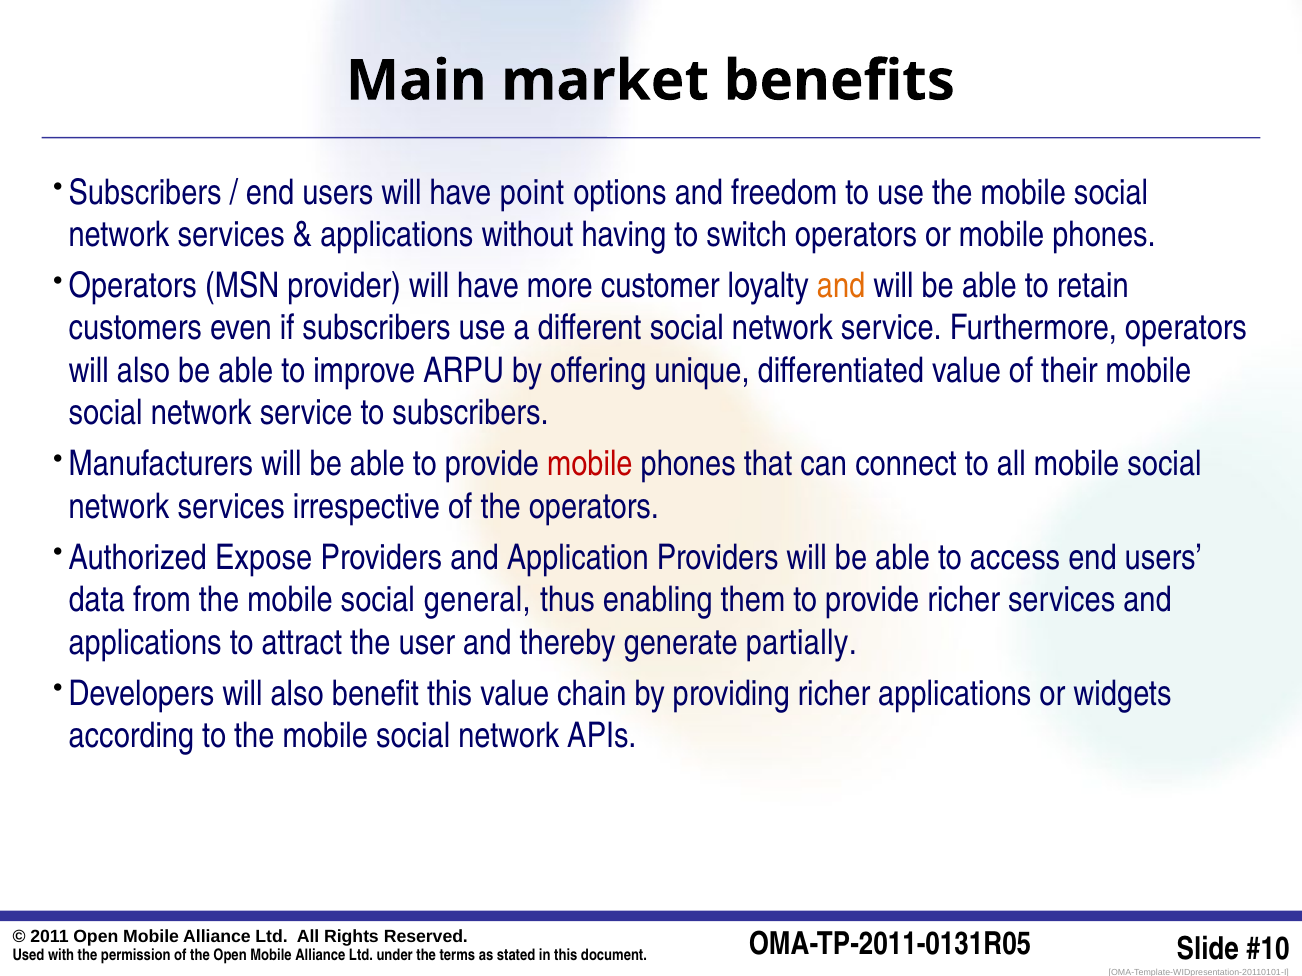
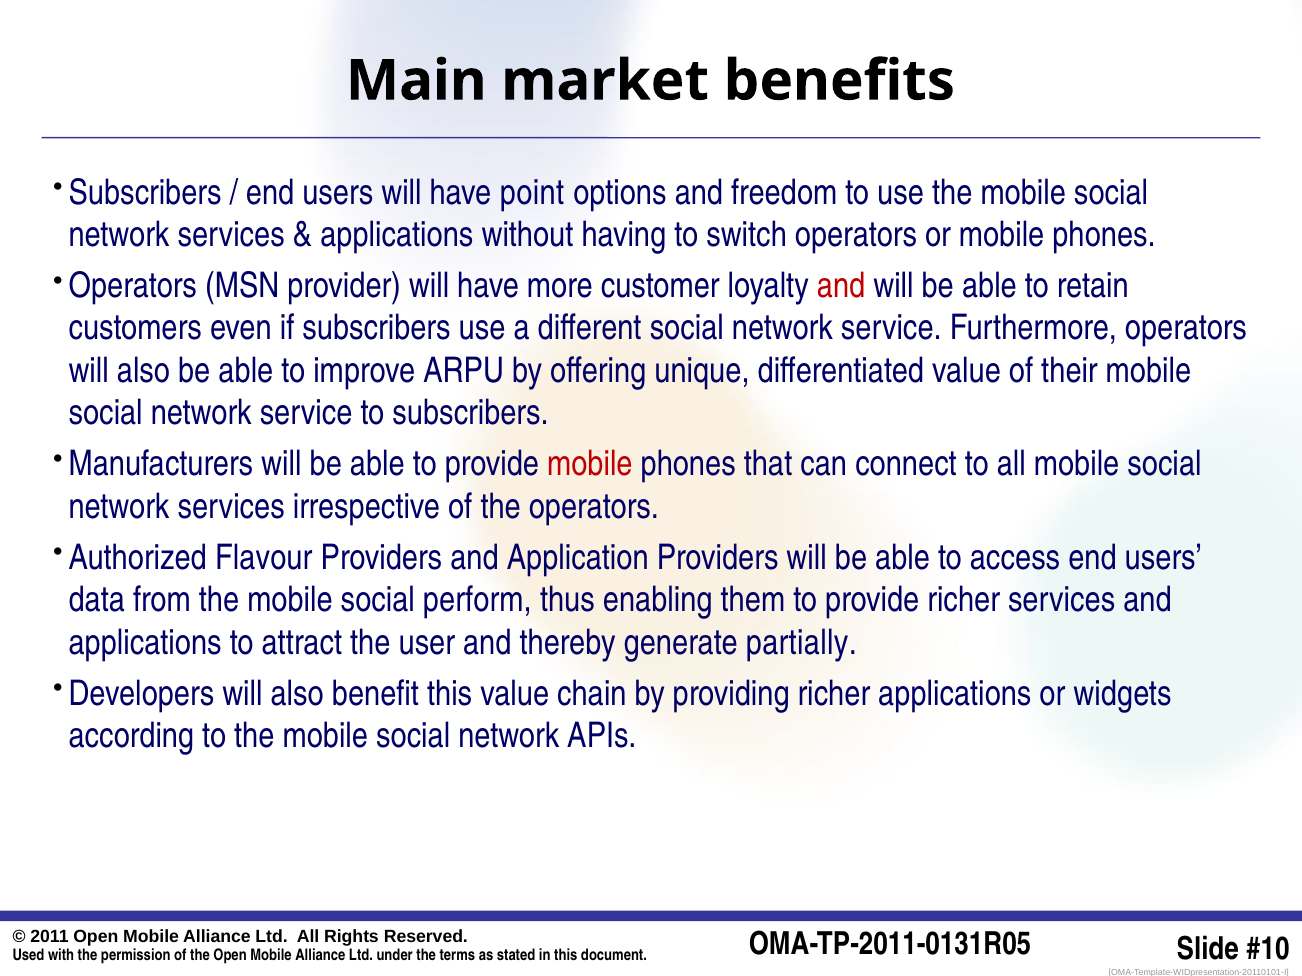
and colour: orange -> red (841, 286)
Expose: Expose -> Flavour (264, 558)
general: general -> perform (477, 601)
